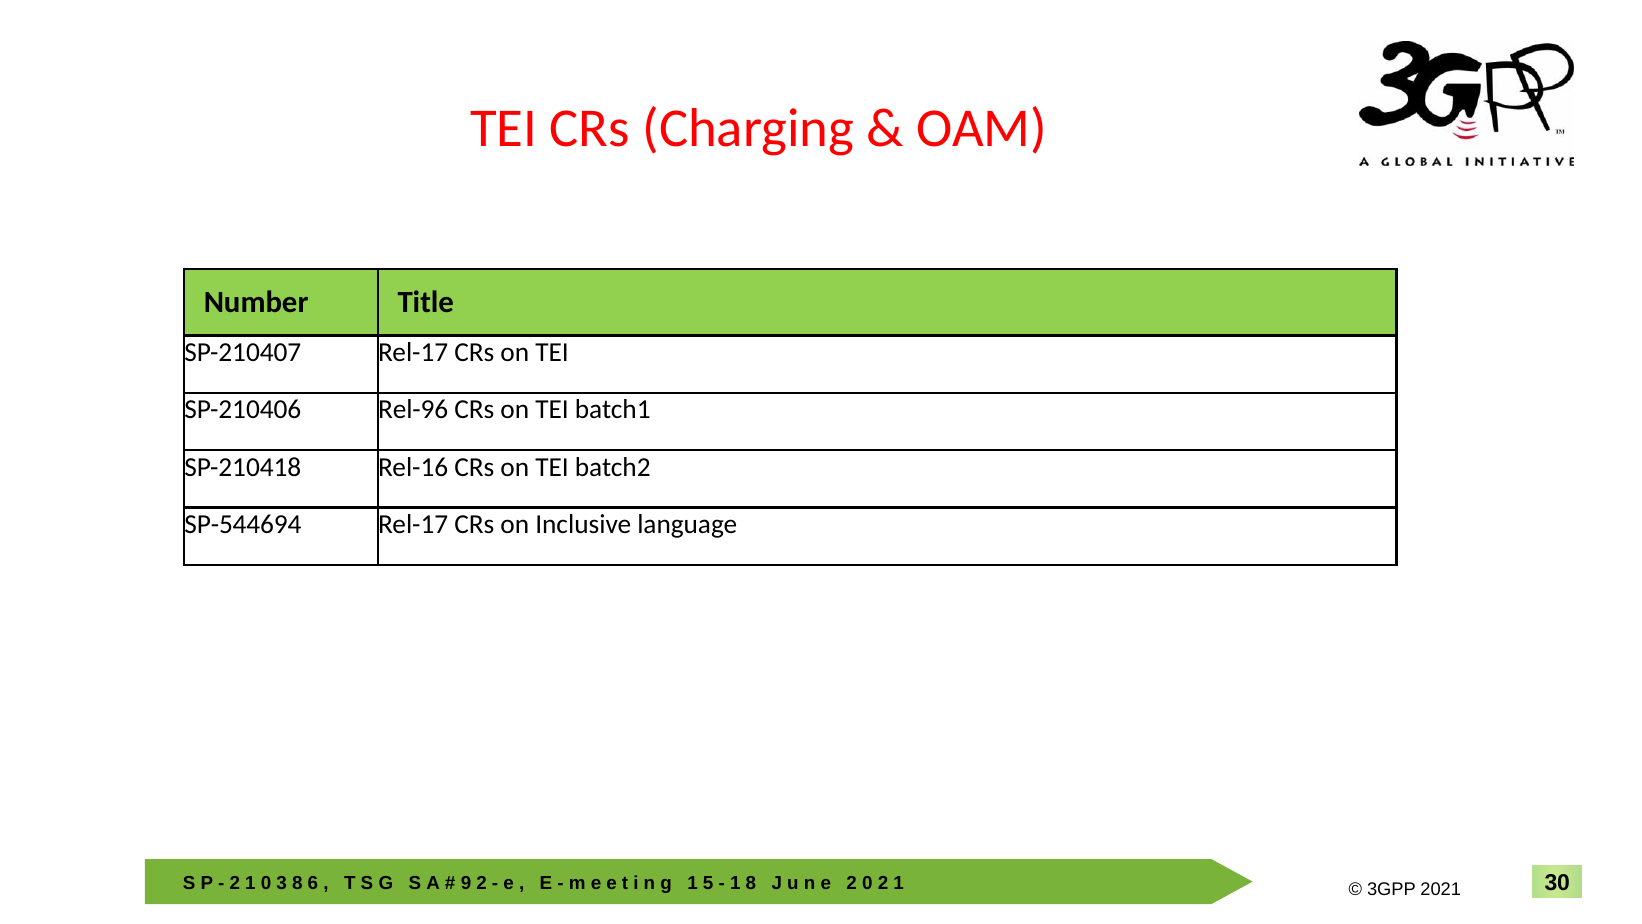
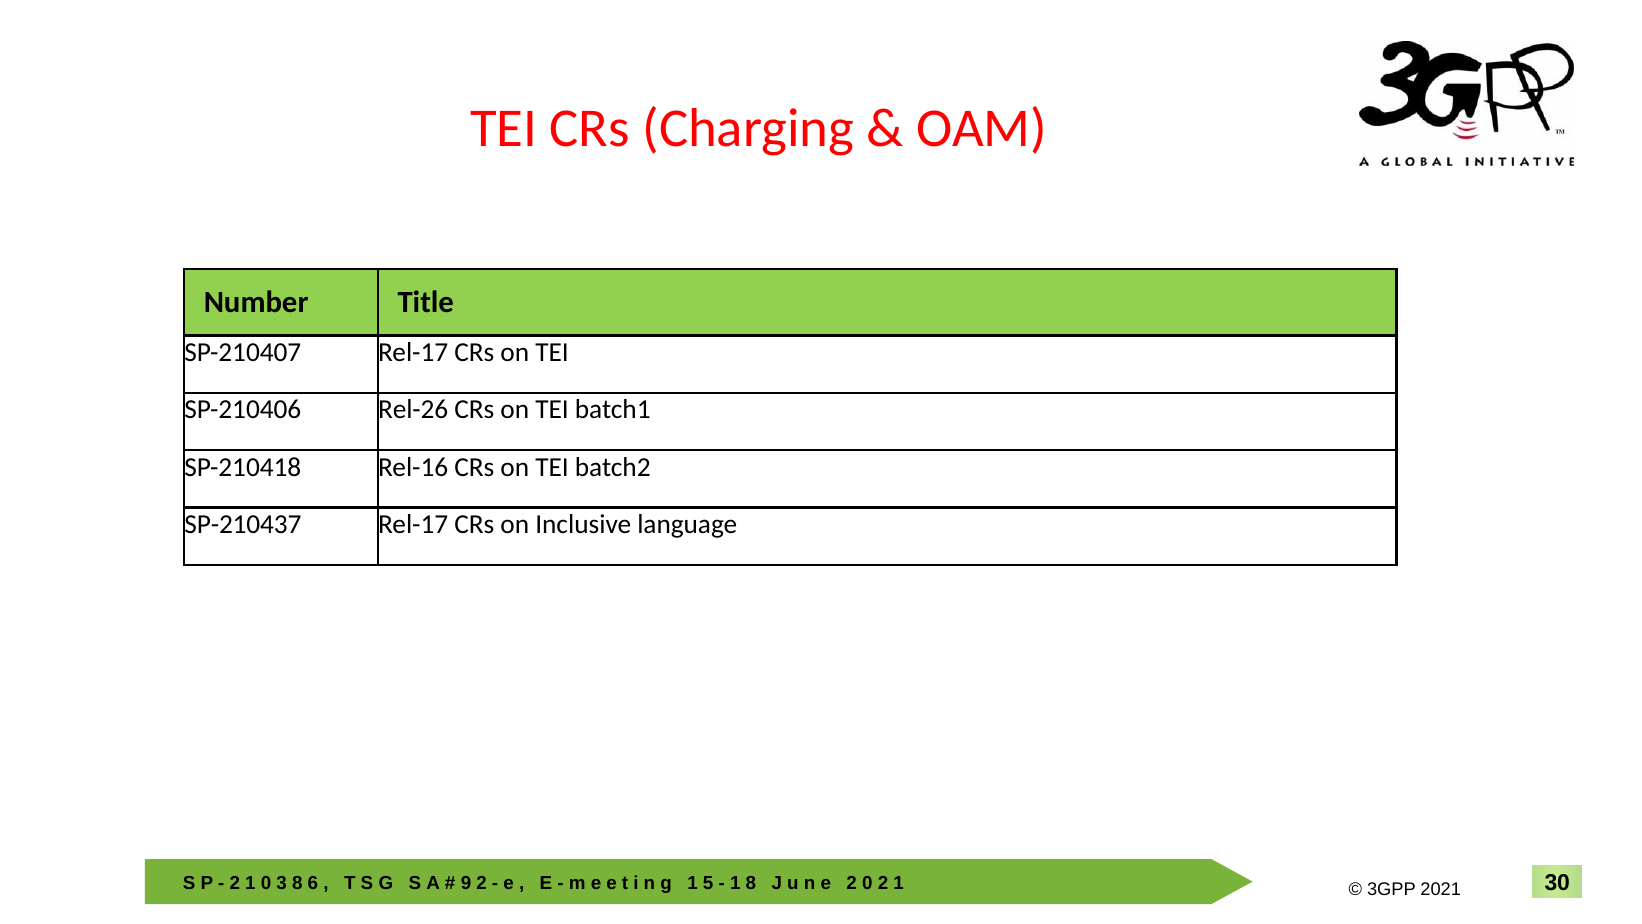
Rel-96: Rel-96 -> Rel-26 (413, 410)
SP-544694: SP-544694 -> SP-210437 (243, 524)
